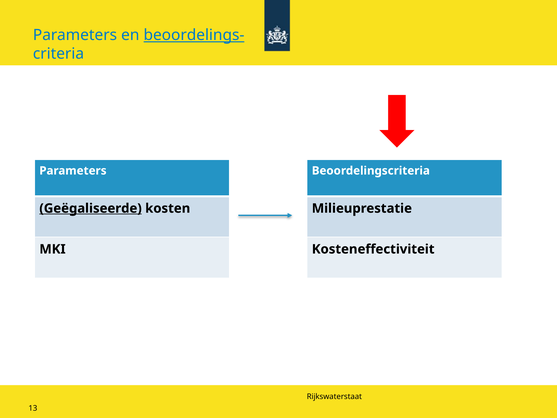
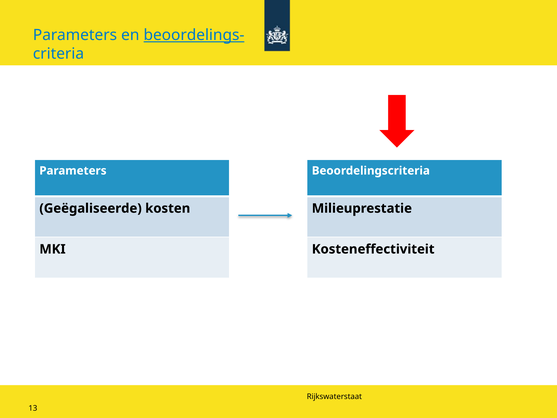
Geëgaliseerde underline: present -> none (91, 208)
